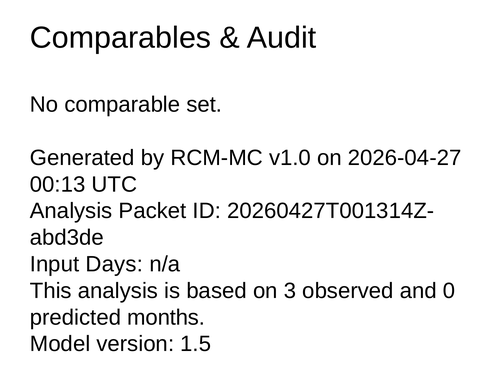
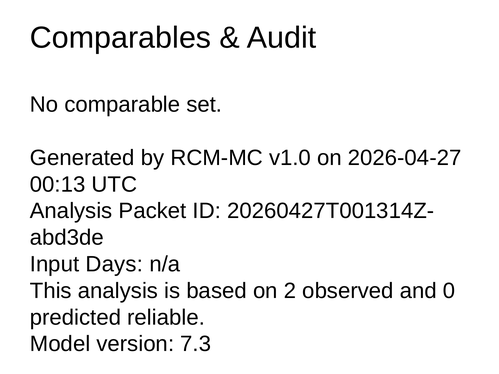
3: 3 -> 2 (290, 291)
months: months -> reliable (166, 318)
1.5: 1.5 -> 7.3 (196, 344)
